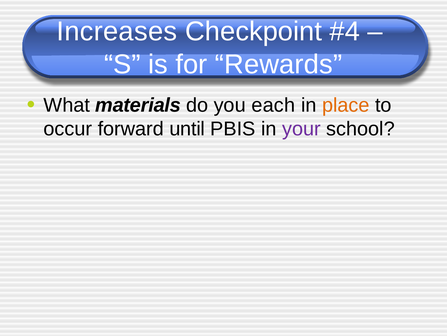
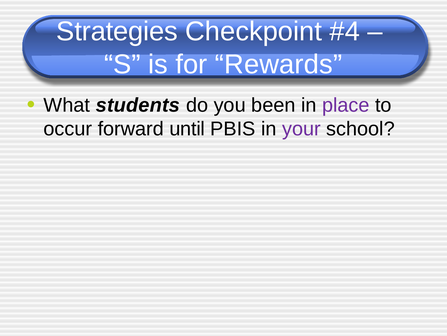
Increases: Increases -> Strategies (117, 31)
materials: materials -> students (138, 105)
each: each -> been (273, 105)
place colour: orange -> purple (346, 105)
